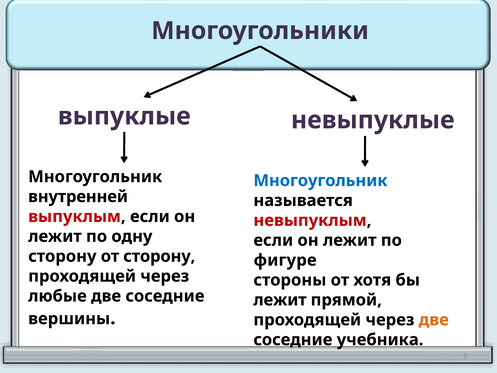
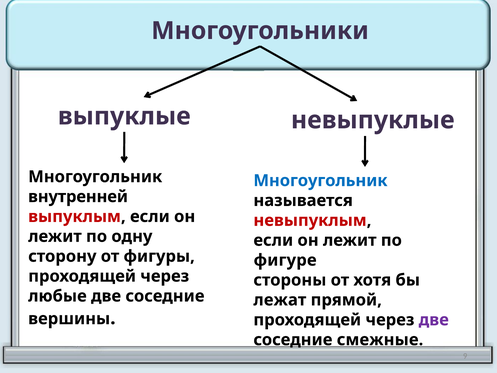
от сторону: сторону -> фигуры (159, 256)
лежит: лежит -> лежат (280, 300)
две colour: orange -> purple (434, 320)
учебника: учебника -> смежные (380, 340)
